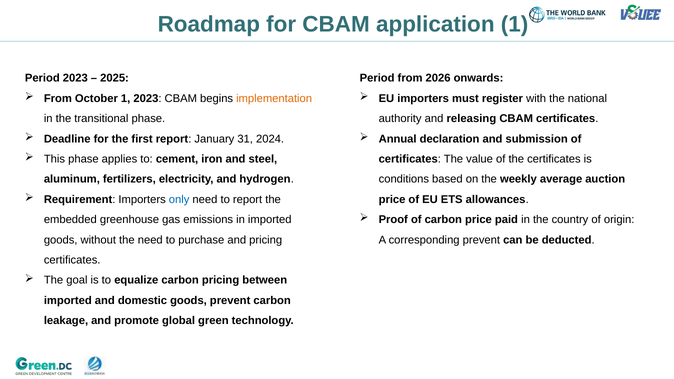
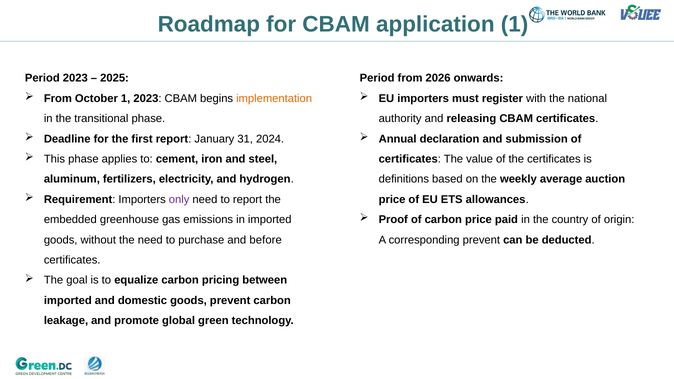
conditions: conditions -> definitions (404, 179)
only colour: blue -> purple (179, 200)
and pricing: pricing -> before (266, 240)
